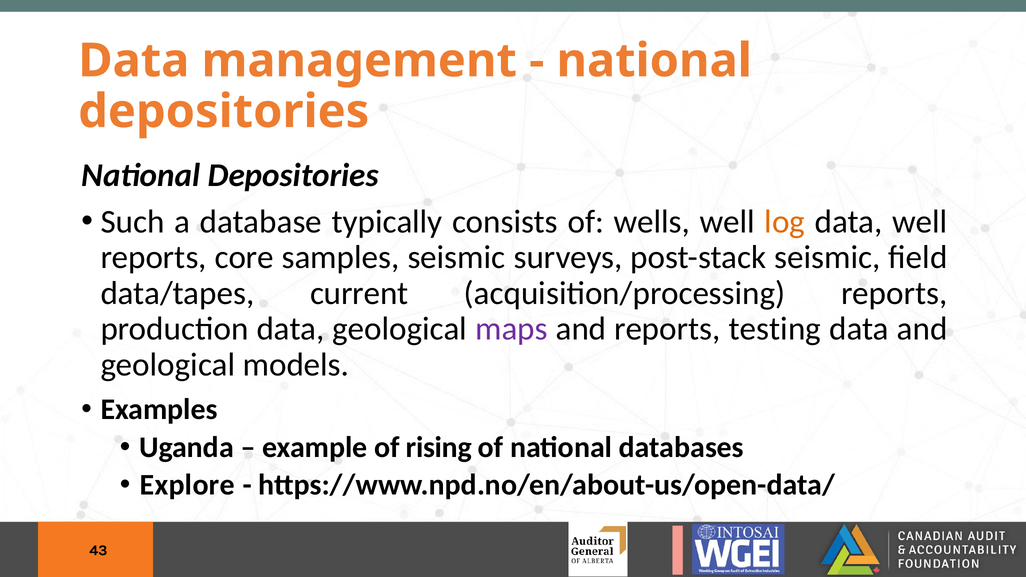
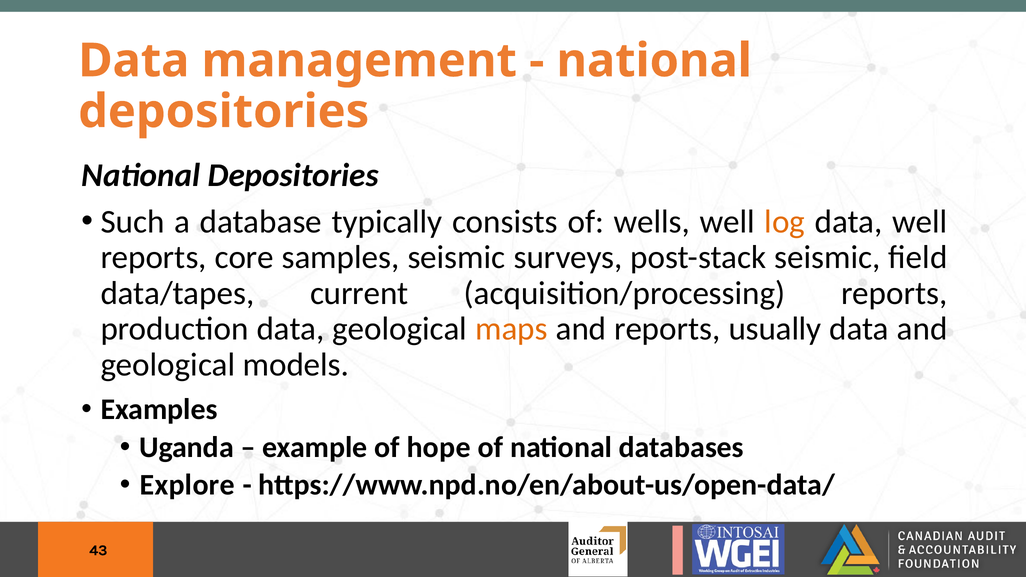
maps colour: purple -> orange (511, 329)
testing: testing -> usually (775, 329)
rising: rising -> hope (439, 447)
